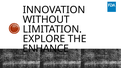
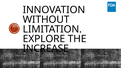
ENHANCE: ENHANCE -> INCREASE (46, 49)
